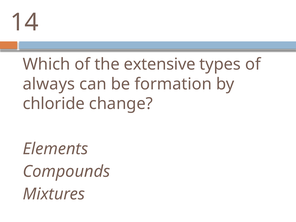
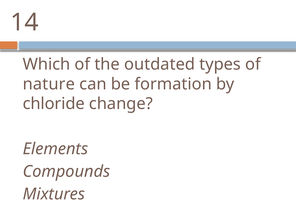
extensive: extensive -> outdated (160, 64)
always: always -> nature (49, 84)
